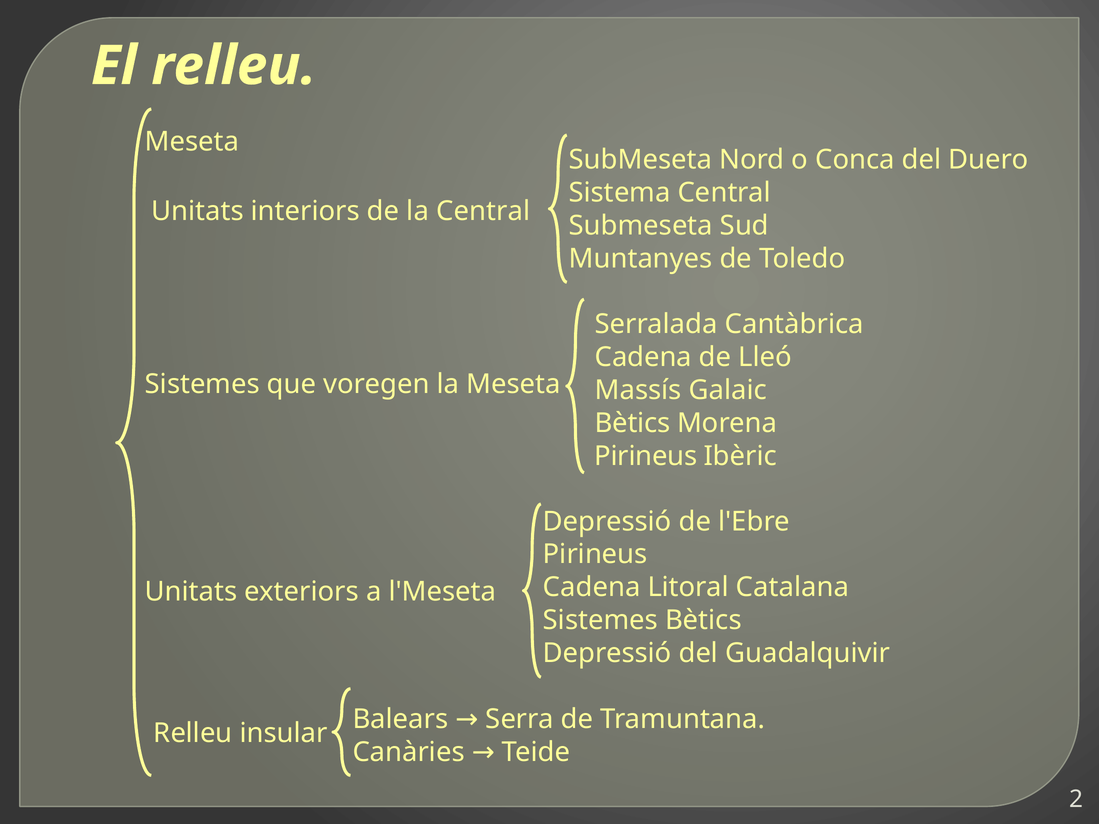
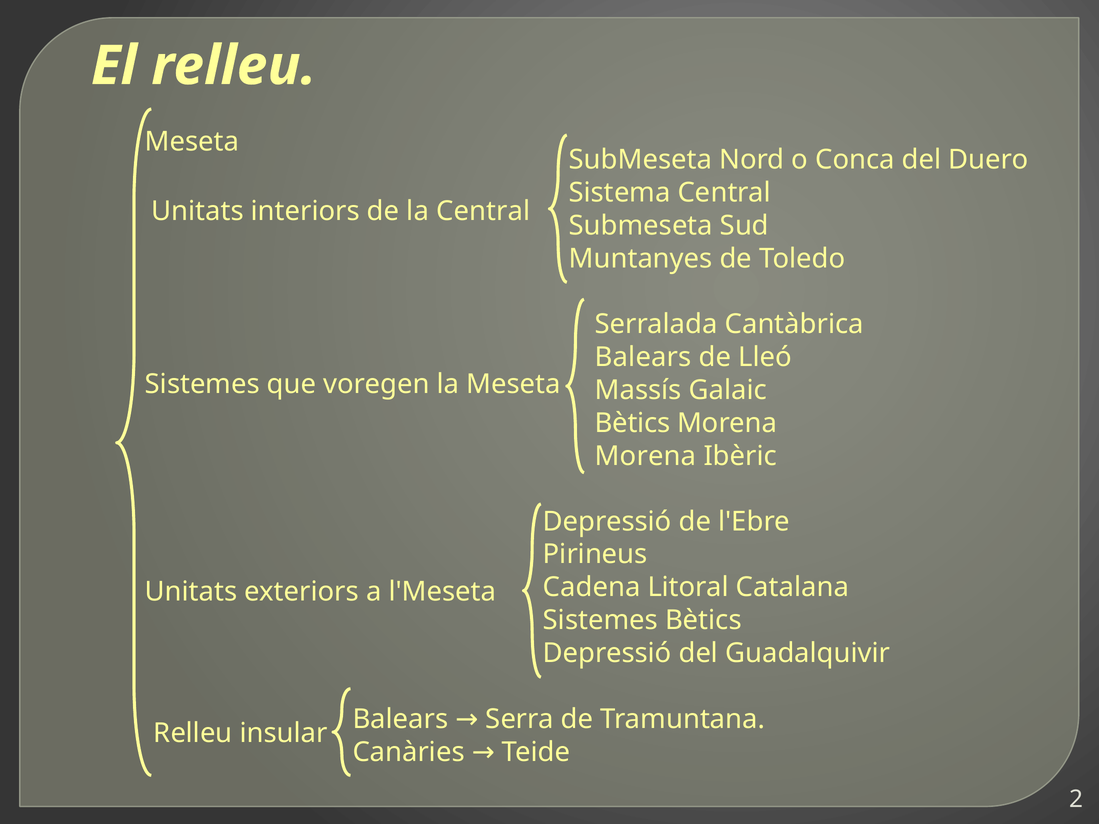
Cadena: Cadena -> Balears (643, 357)
Pirineus: Pirineus -> Morena (646, 456)
